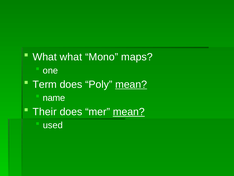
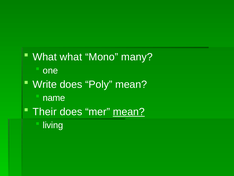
maps: maps -> many (137, 57)
Term: Term -> Write (45, 84)
mean underline: present -> none (131, 84)
used: used -> living (53, 125)
